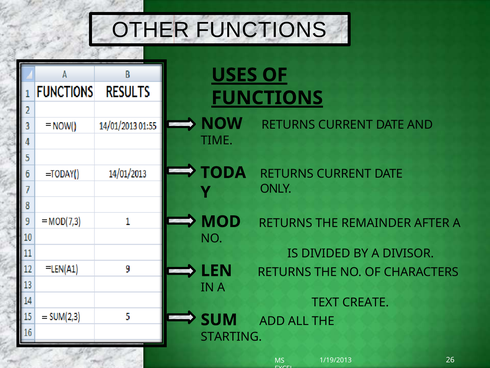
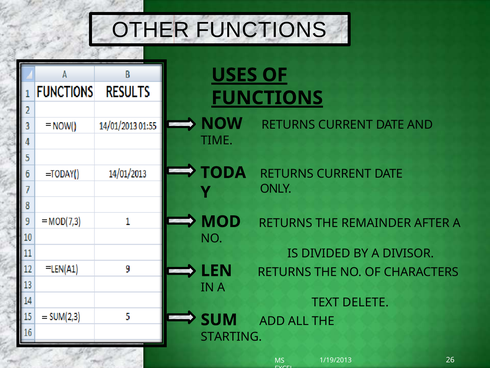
CREATE: CREATE -> DELETE (366, 302)
